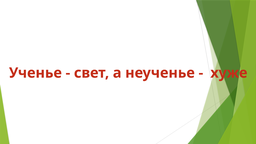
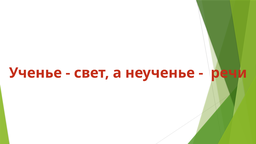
хуже: хуже -> речи (229, 73)
